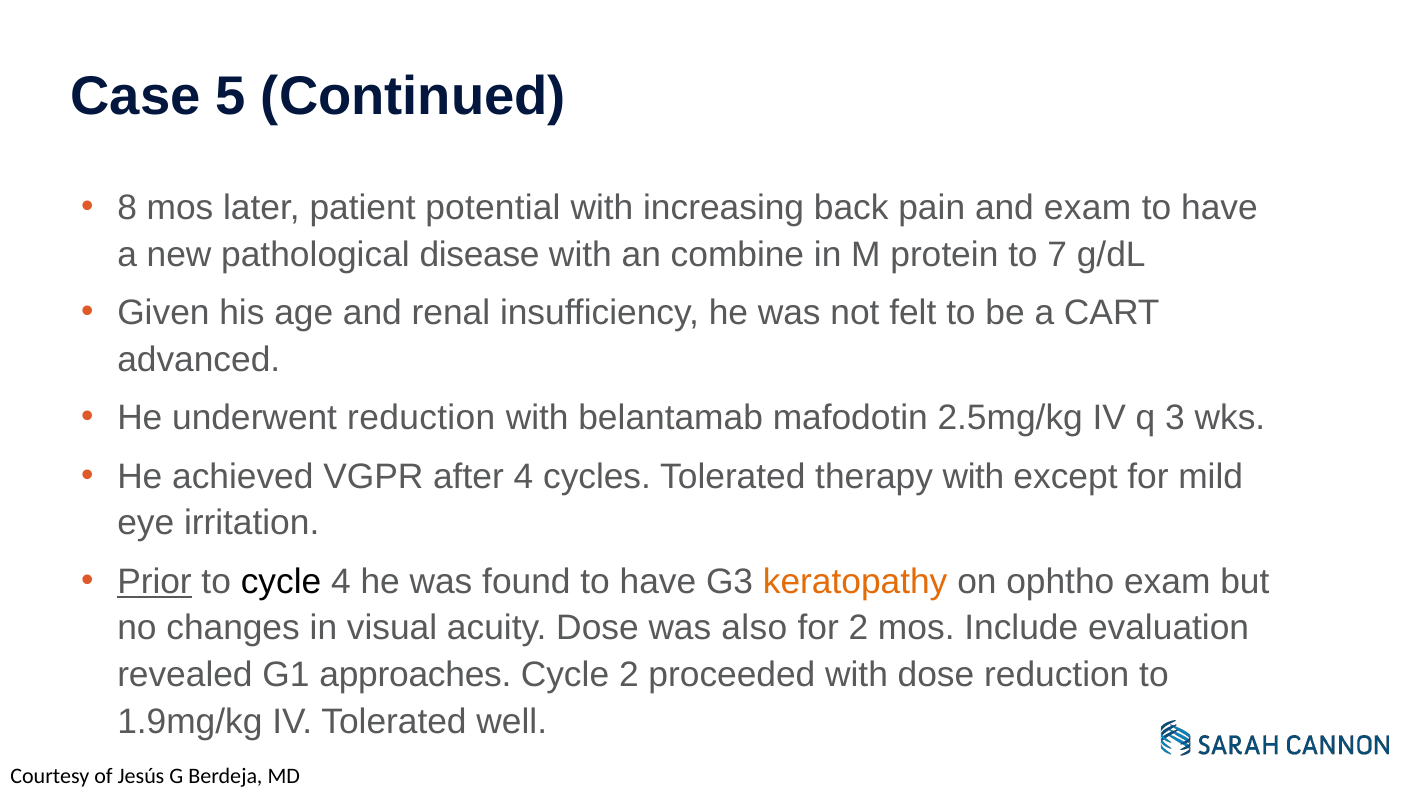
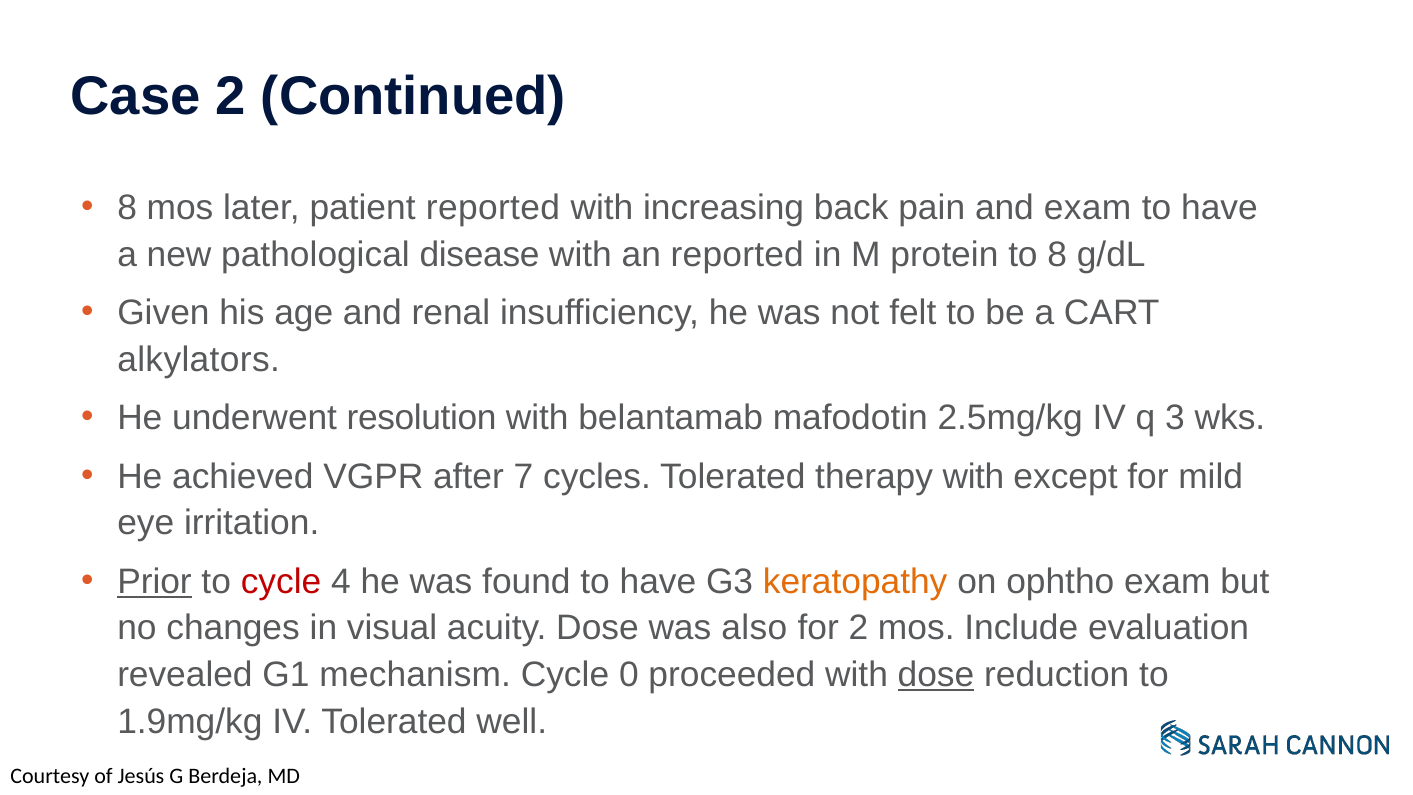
Case 5: 5 -> 2 (231, 97)
patient potential: potential -> reported (493, 208)
an combine: combine -> reported (737, 255)
to 7: 7 -> 8 (1057, 255)
advanced: advanced -> alkylators (199, 360)
underwent reduction: reduction -> resolution (422, 418)
after 4: 4 -> 7 (523, 476)
cycle colour: black -> red (281, 581)
approaches: approaches -> mechanism (415, 675)
Cycle 2: 2 -> 0 (629, 675)
dose underline: none -> present (936, 675)
